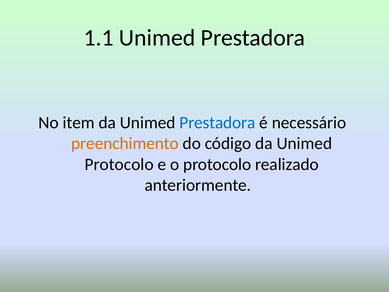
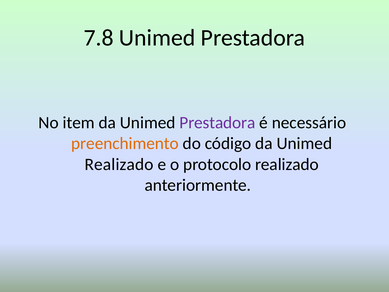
1.1: 1.1 -> 7.8 (99, 38)
Prestadora colour: blue -> purple (217, 123)
Protocolo: Protocolo -> Realizado (119, 164)
